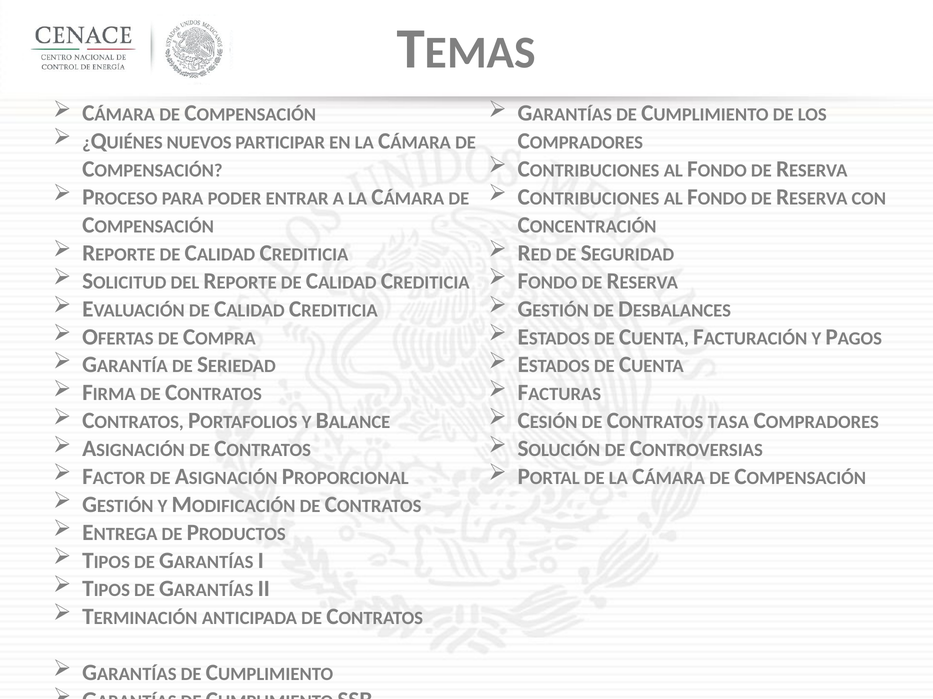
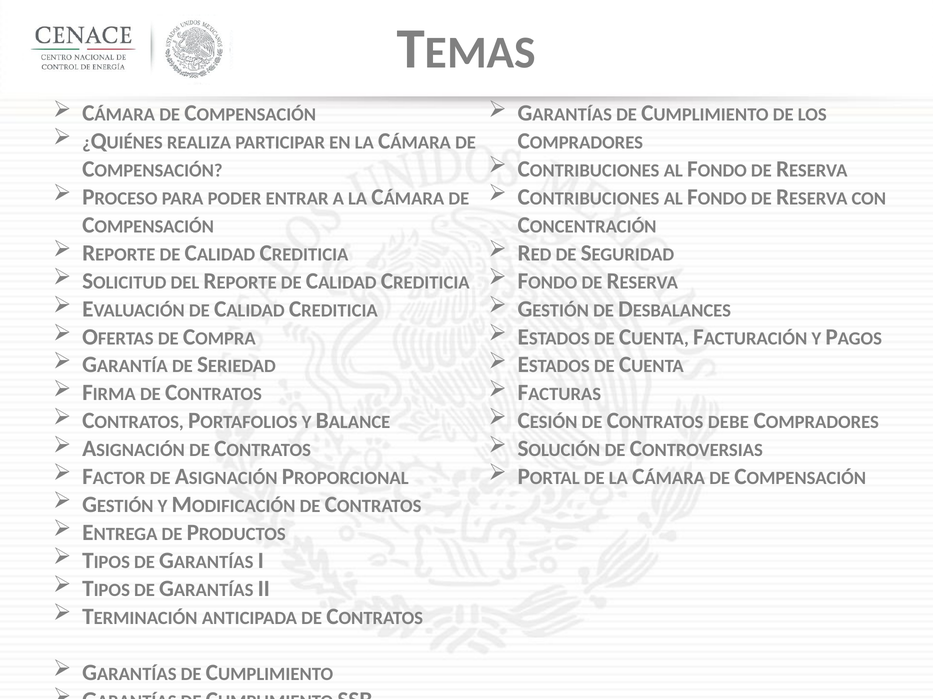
NUEVOS: NUEVOS -> REALIZA (199, 143)
TASA: TASA -> DEBE (728, 423)
